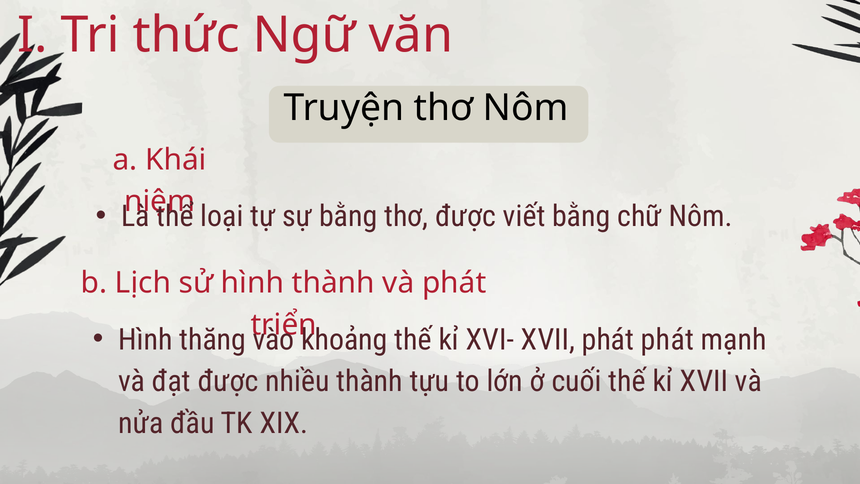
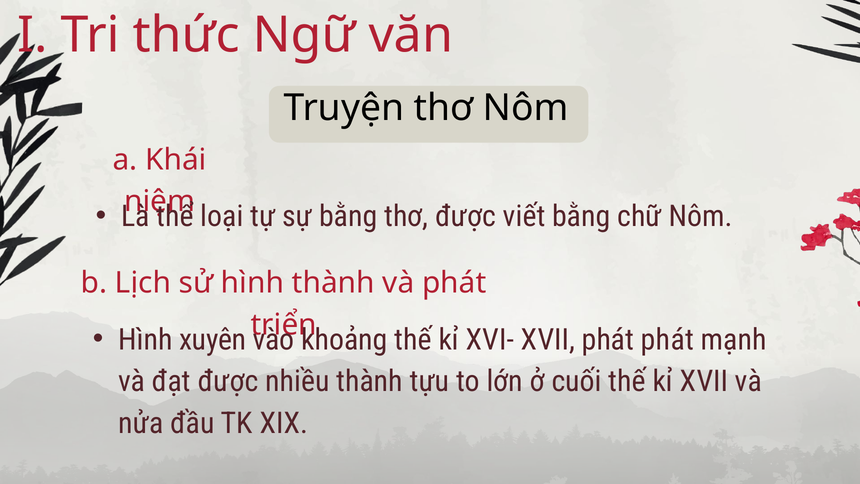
thăng: thăng -> xuyên (213, 339)
